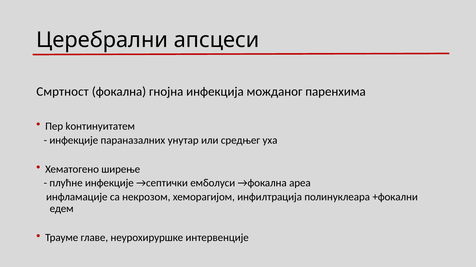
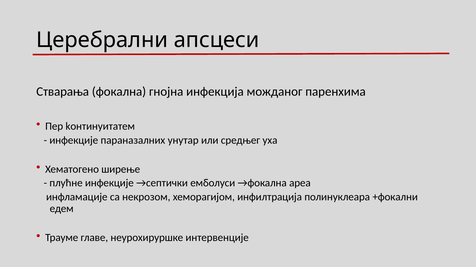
Смртност: Смртност -> Стварања (63, 92)
